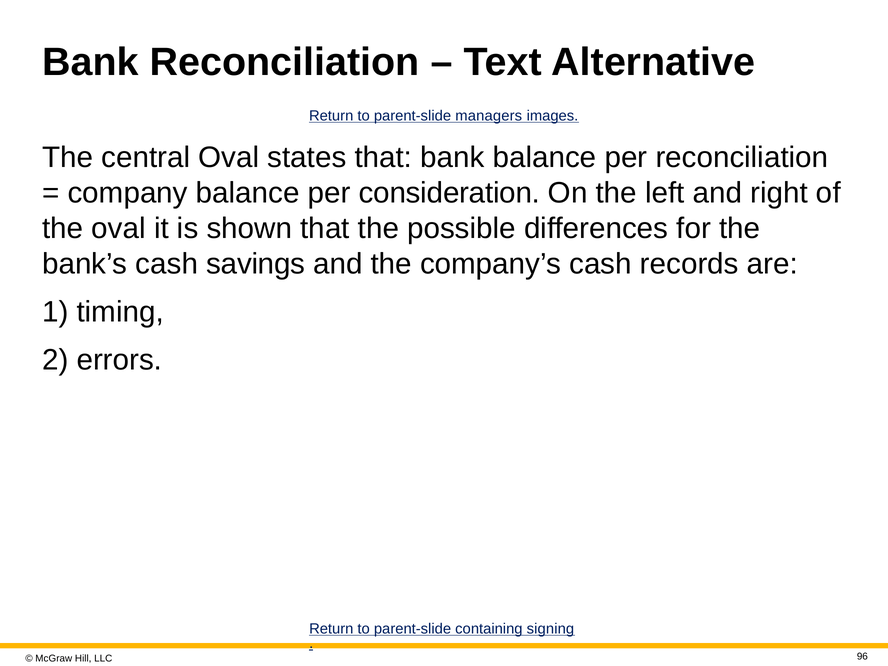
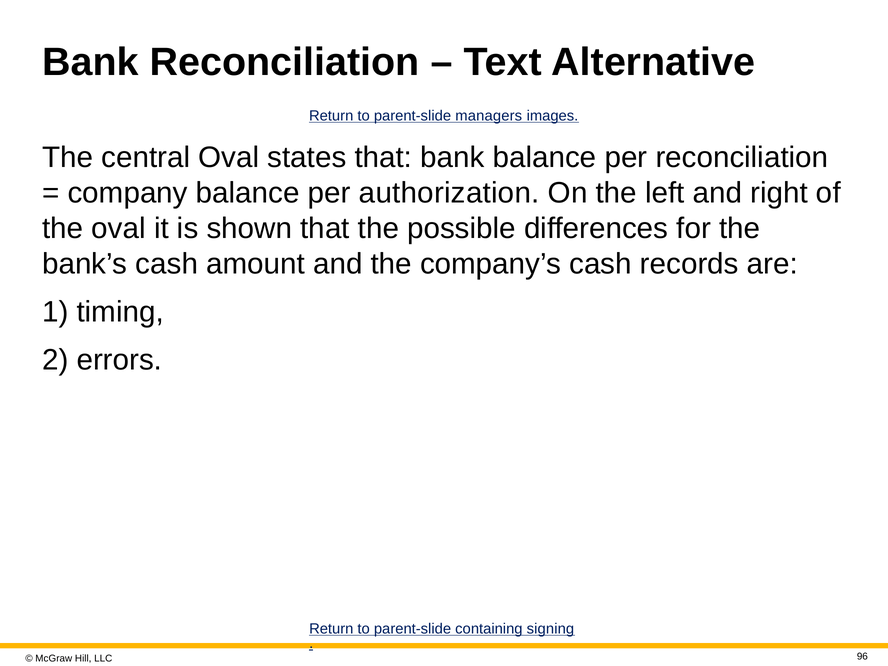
consideration: consideration -> authorization (449, 193)
savings: savings -> amount (256, 264)
